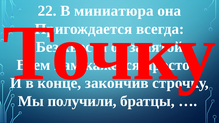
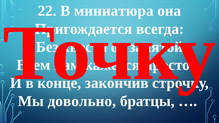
получили: получили -> довольно (82, 101)
